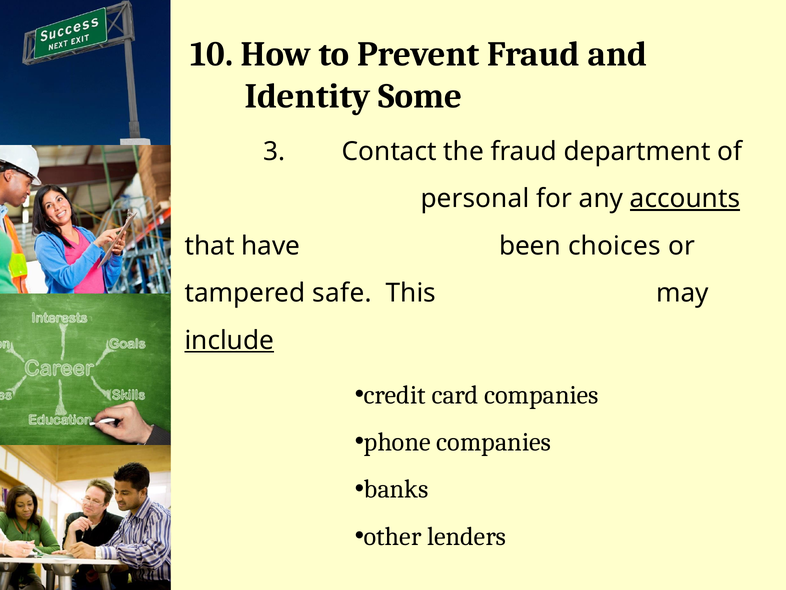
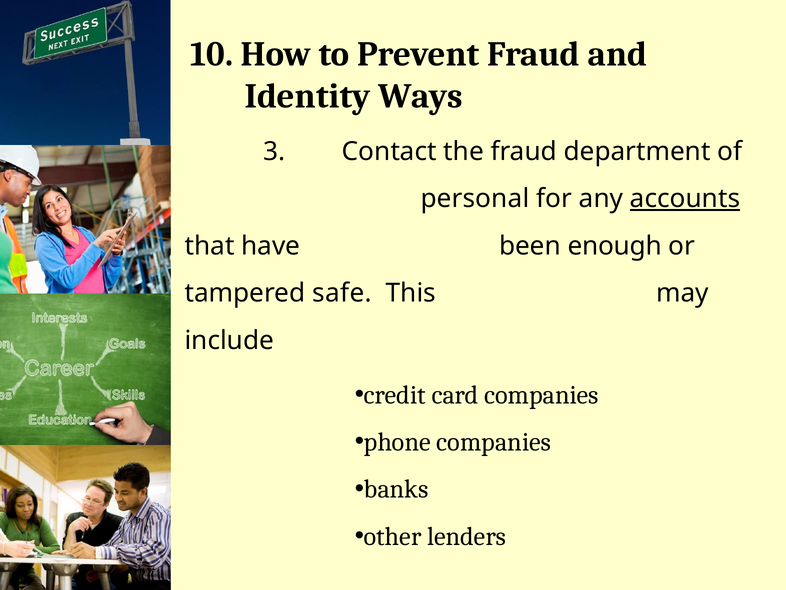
Some: Some -> Ways (420, 96)
choices: choices -> enough (615, 246)
include underline: present -> none (229, 340)
